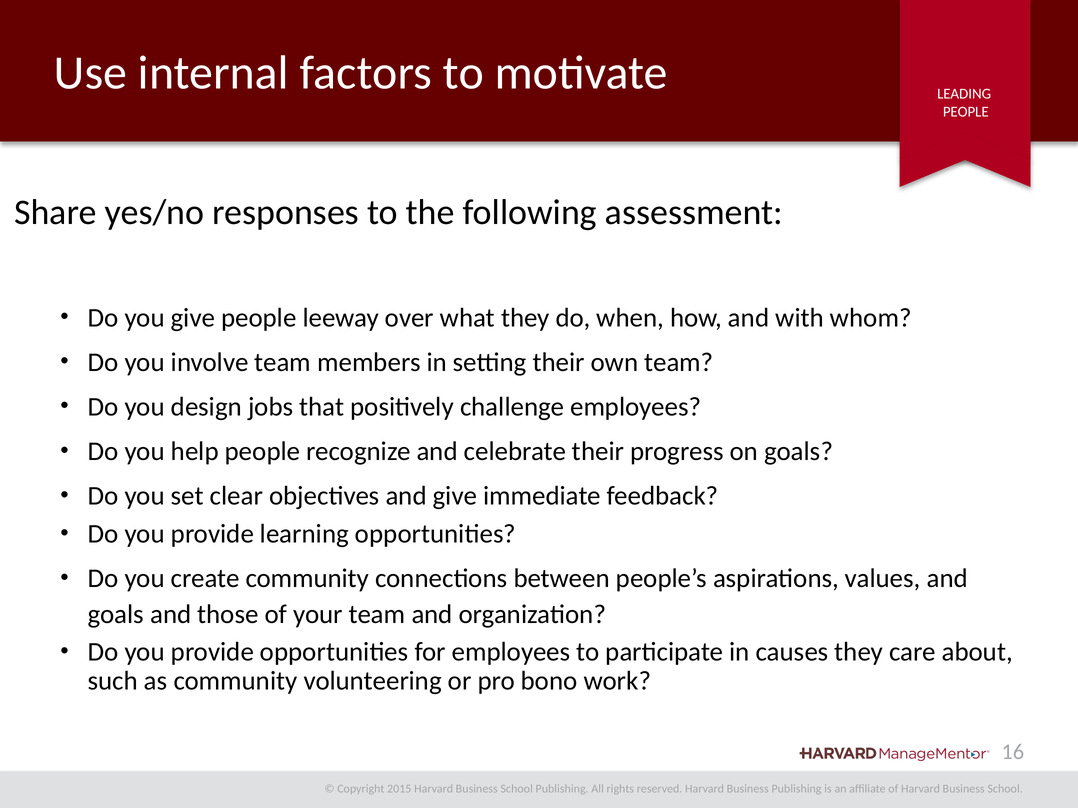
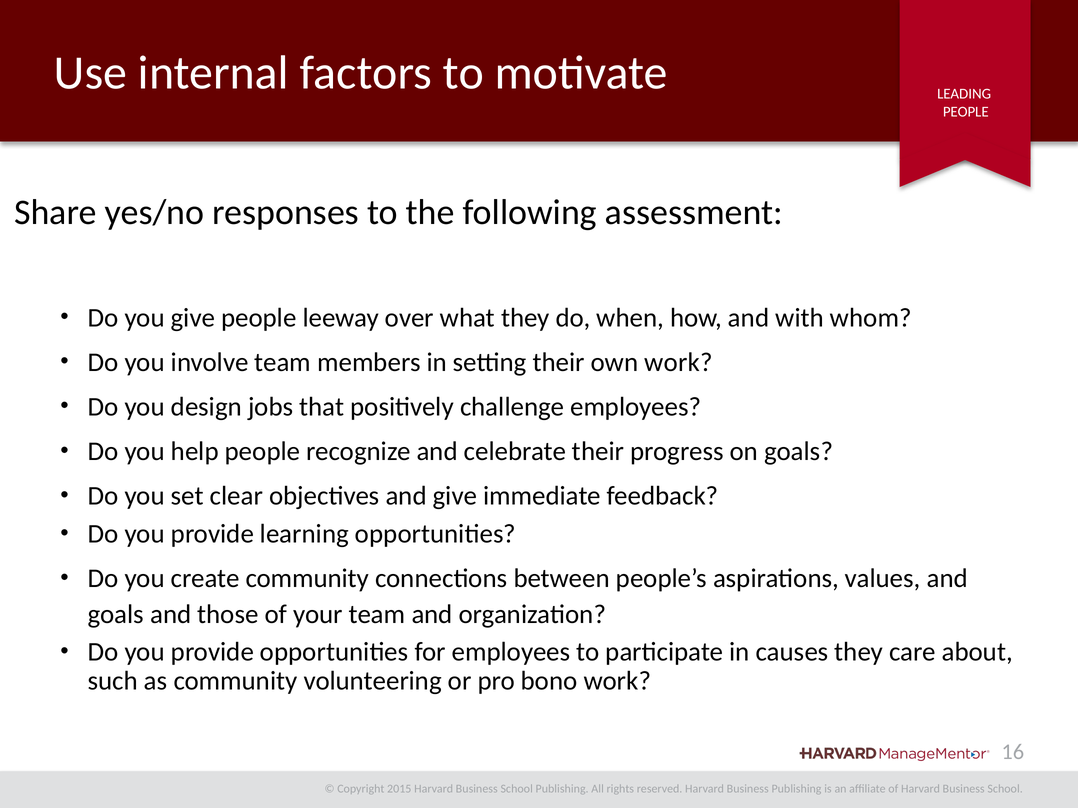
own team: team -> work (679, 363)
